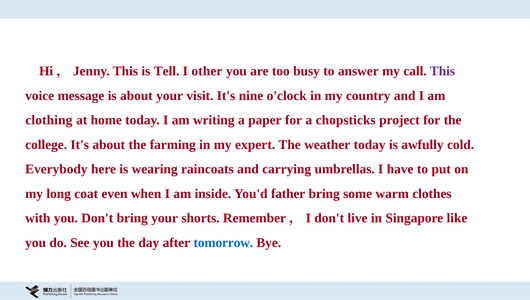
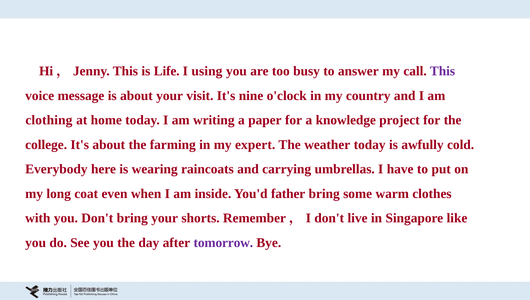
Tell: Tell -> Life (167, 71)
other: other -> using (207, 71)
chopsticks: chopsticks -> knowledge (346, 120)
tomorrow colour: blue -> purple (223, 242)
